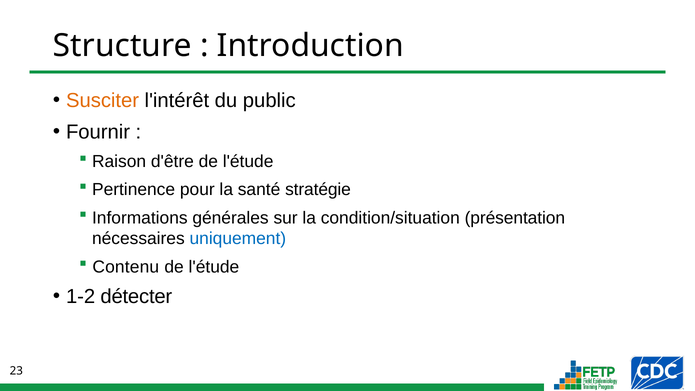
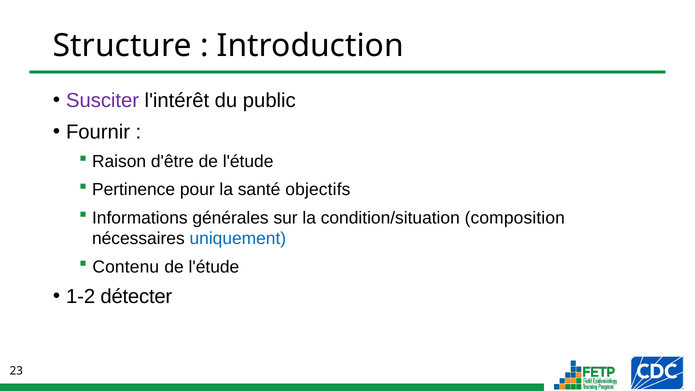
Susciter colour: orange -> purple (103, 100)
stratégie: stratégie -> objectifs (318, 190)
présentation: présentation -> composition (515, 218)
